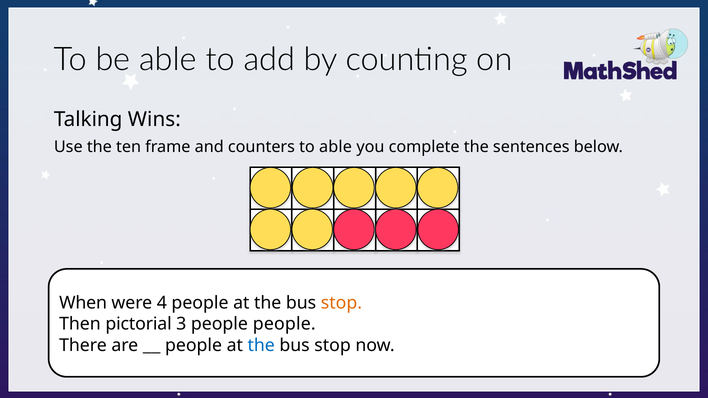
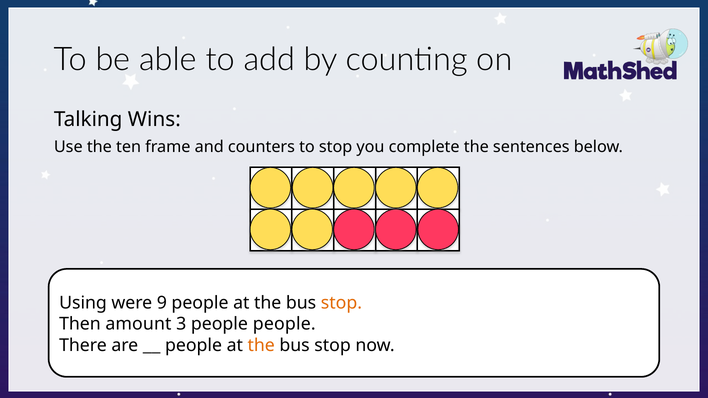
to able: able -> stop (336, 147)
When: When -> Using (83, 303)
4: 4 -> 9 (162, 303)
pictorial: pictorial -> amount (138, 324)
the colour: blue -> orange (261, 346)
